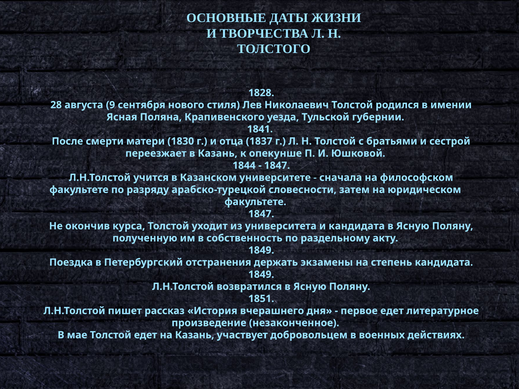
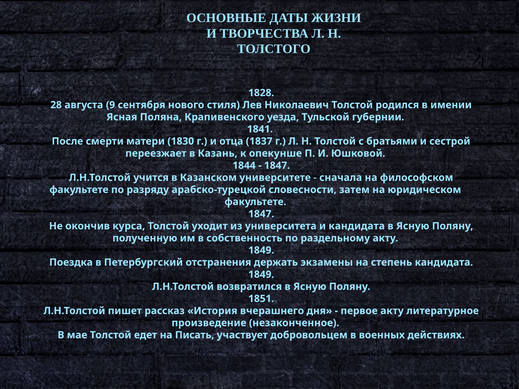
первое едет: едет -> акту (392, 311)
на Казань: Казань -> Писать (195, 335)
